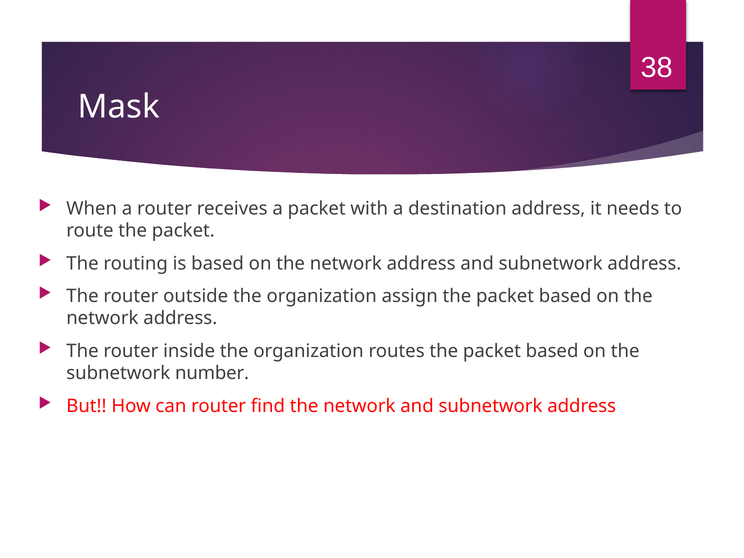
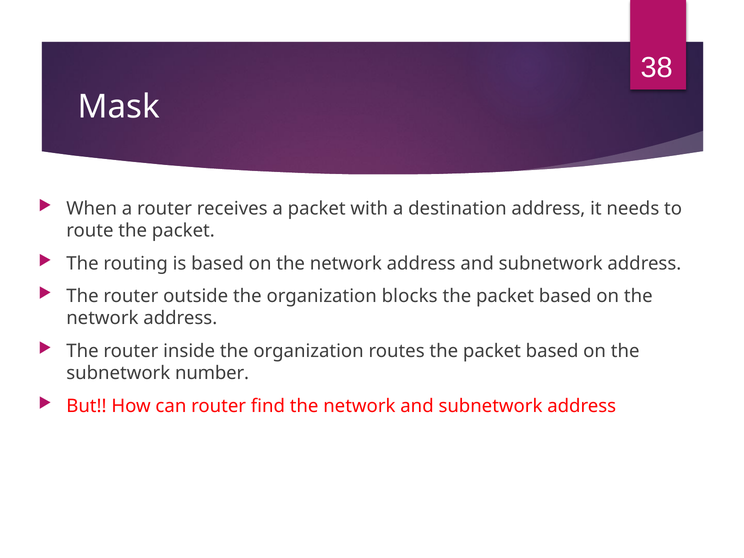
assign: assign -> blocks (410, 296)
